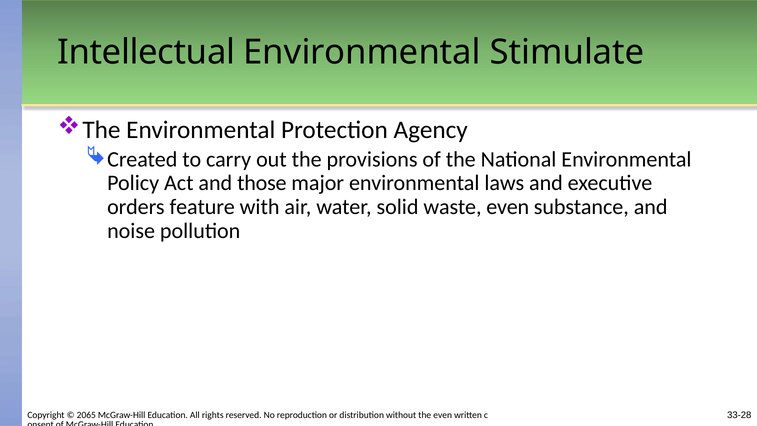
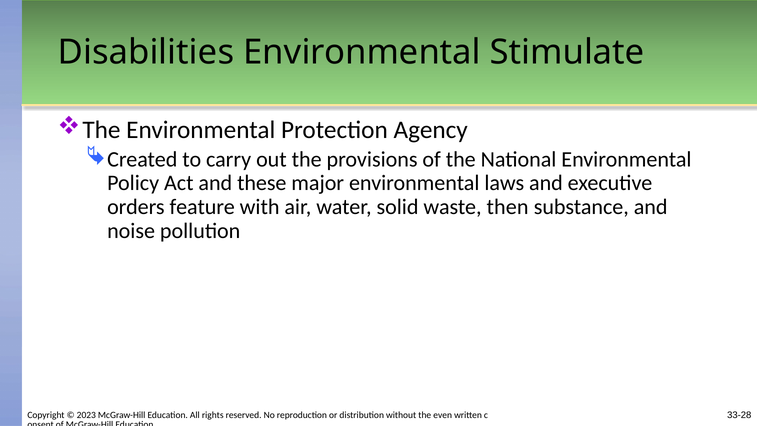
Intellectual: Intellectual -> Disabilities (146, 52)
those: those -> these (262, 183)
waste even: even -> then (508, 207)
2065: 2065 -> 2023 (86, 415)
